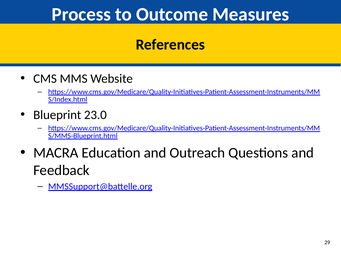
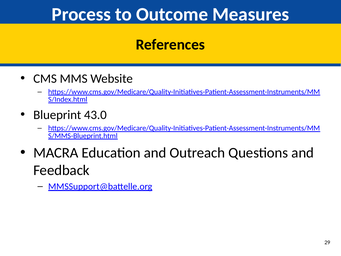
23.0: 23.0 -> 43.0 (95, 115)
